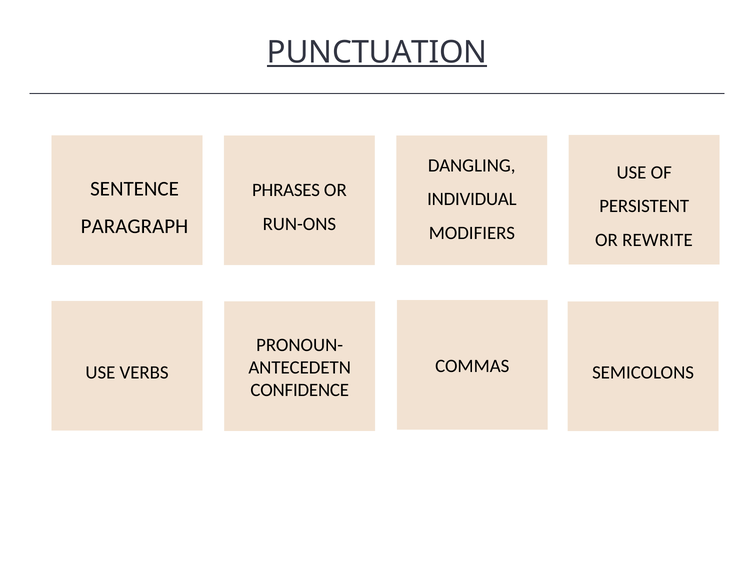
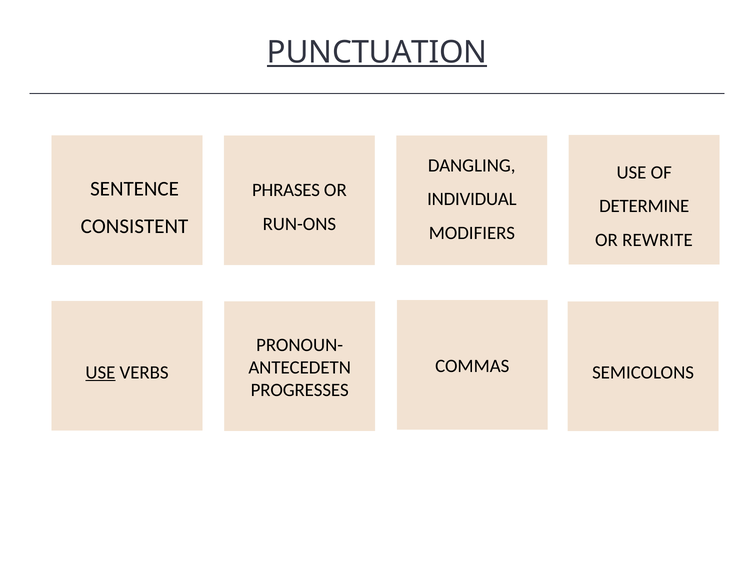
PERSISTENT: PERSISTENT -> DETERMINE (644, 206)
PARAGRAPH: PARAGRAPH -> CONSISTENT (135, 226)
USE underline: none -> present (100, 373)
CONFIDENCE: CONFIDENCE -> PROGRESSES (300, 390)
